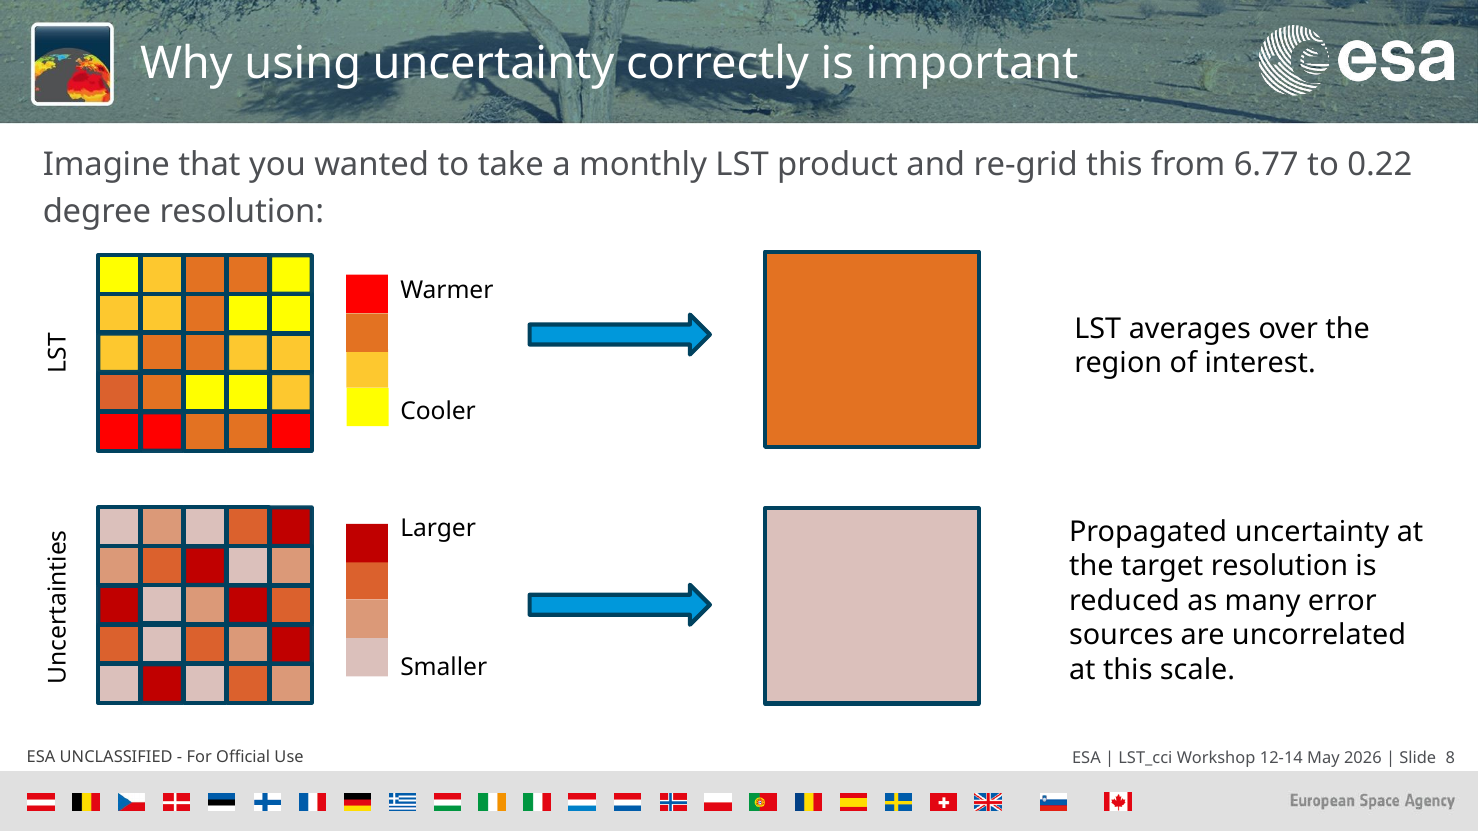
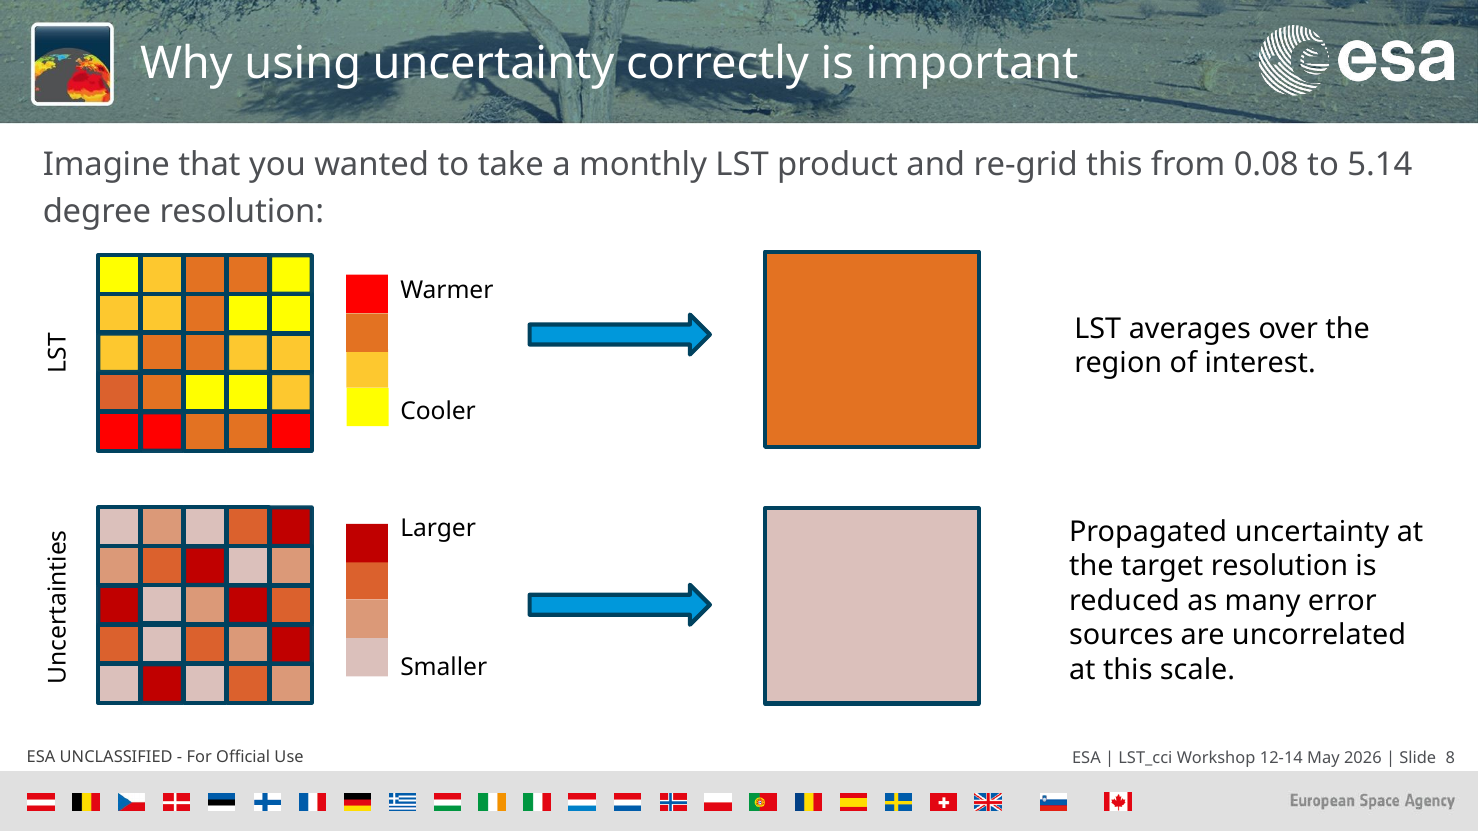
6.77: 6.77 -> 0.08 (1266, 165)
0.22: 0.22 -> 5.14 (1380, 165)
